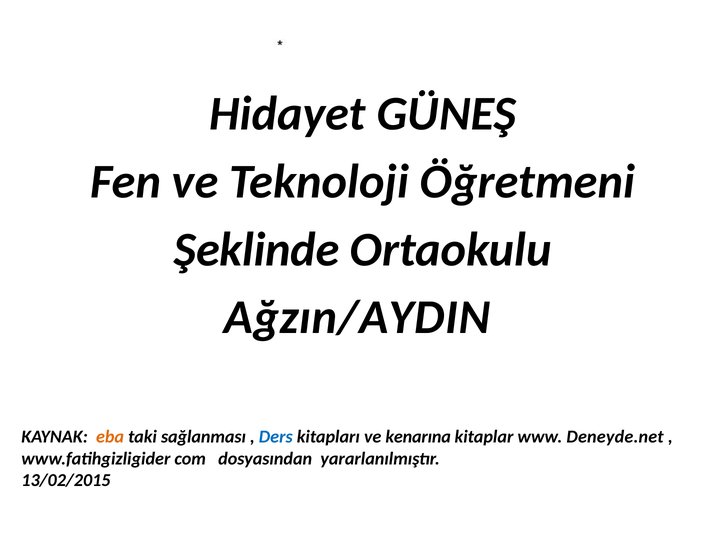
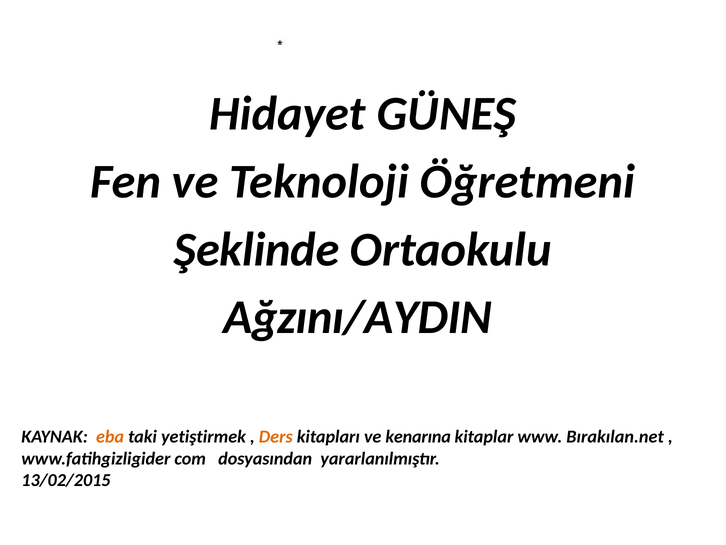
Ağzın/AYDIN: Ağzın/AYDIN -> Ağzını/AYDIN (358, 317)
sağlanması: sağlanması -> yetiştirmek (203, 436)
Ders colour: blue -> orange (276, 436)
Deneyde.net: Deneyde.net -> Bırakılan.net (615, 436)
